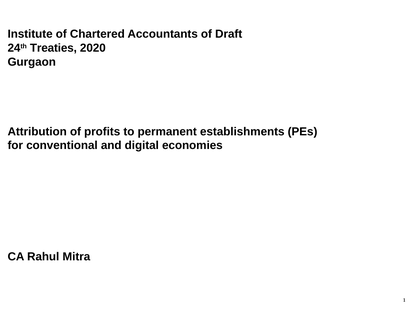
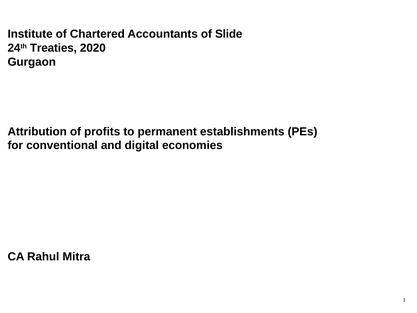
Draft: Draft -> Slide (229, 34)
